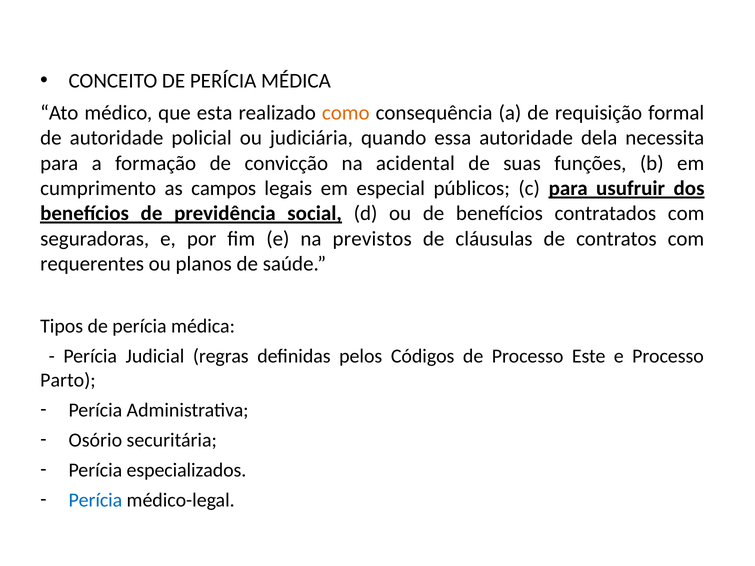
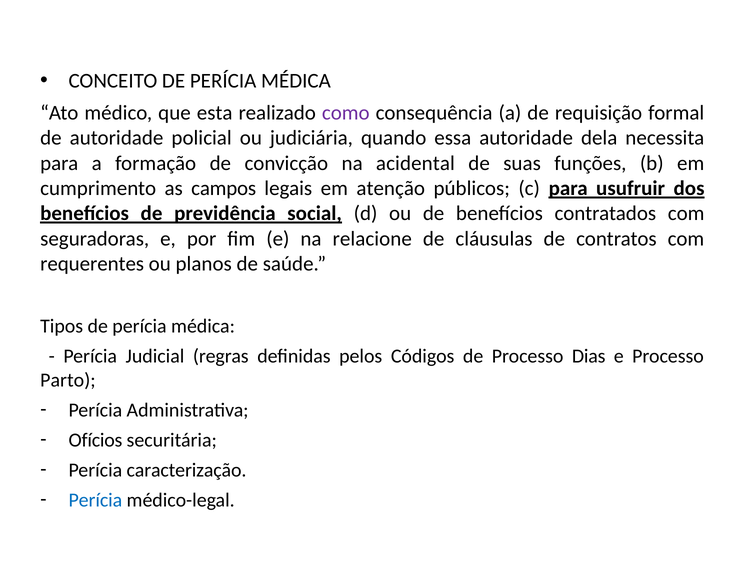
como colour: orange -> purple (346, 113)
especial: especial -> atenção (391, 188)
previstos: previstos -> relacione (372, 239)
Este: Este -> Dias (589, 356)
Osório: Osório -> Ofícios (95, 440)
especializados: especializados -> caracterização (187, 470)
